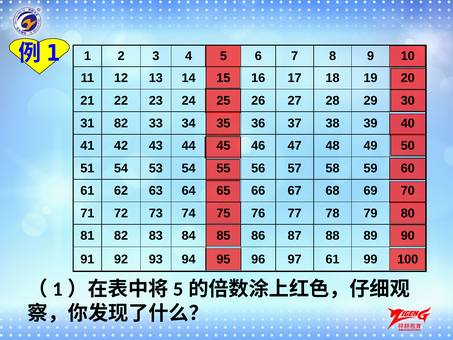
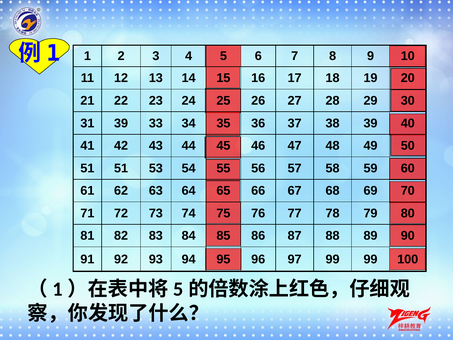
31 82: 82 -> 39 (121, 123)
51 54: 54 -> 51 (121, 168)
97 61: 61 -> 99 (333, 259)
